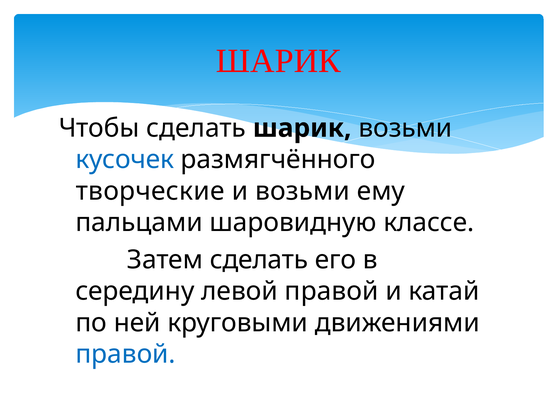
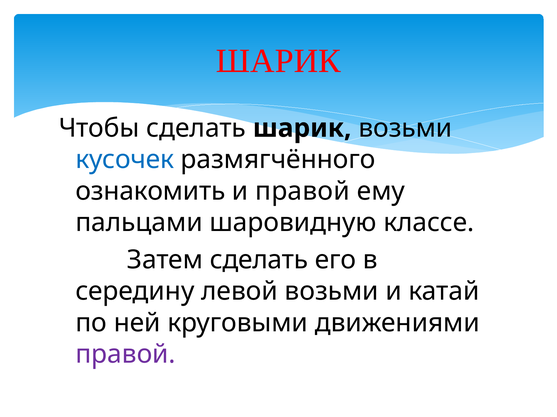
творческие: творческие -> ознакомить (150, 191)
и возьми: возьми -> правой (302, 191)
левой правой: правой -> возьми (332, 292)
правой colour: blue -> purple (126, 355)
